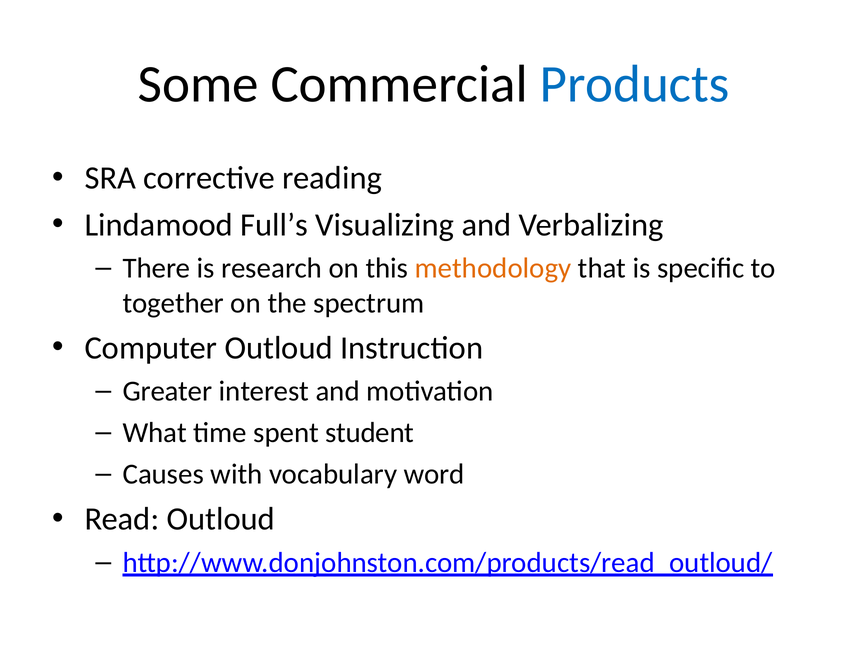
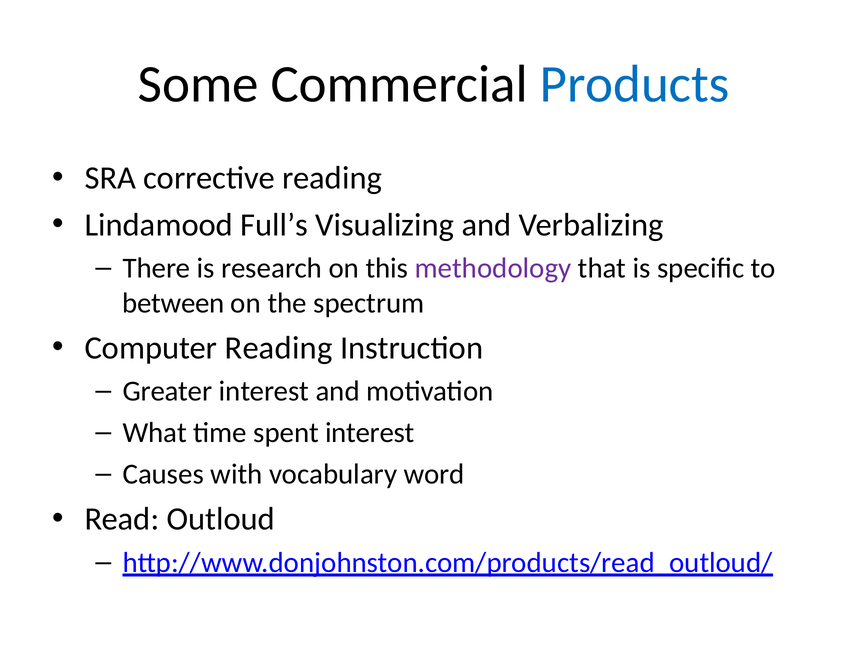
methodology colour: orange -> purple (493, 268)
together: together -> between (173, 303)
Computer Outloud: Outloud -> Reading (279, 348)
spent student: student -> interest (370, 433)
